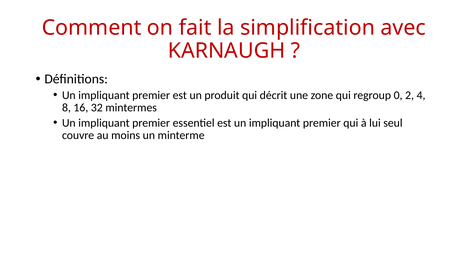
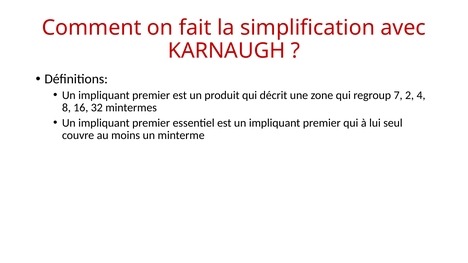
0: 0 -> 7 (398, 95)
